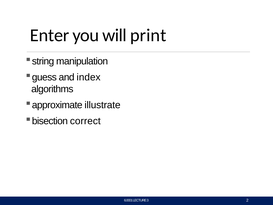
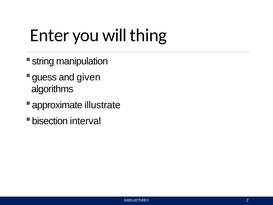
print: print -> thing (148, 35)
index: index -> given (89, 77)
correct: correct -> interval (85, 121)
